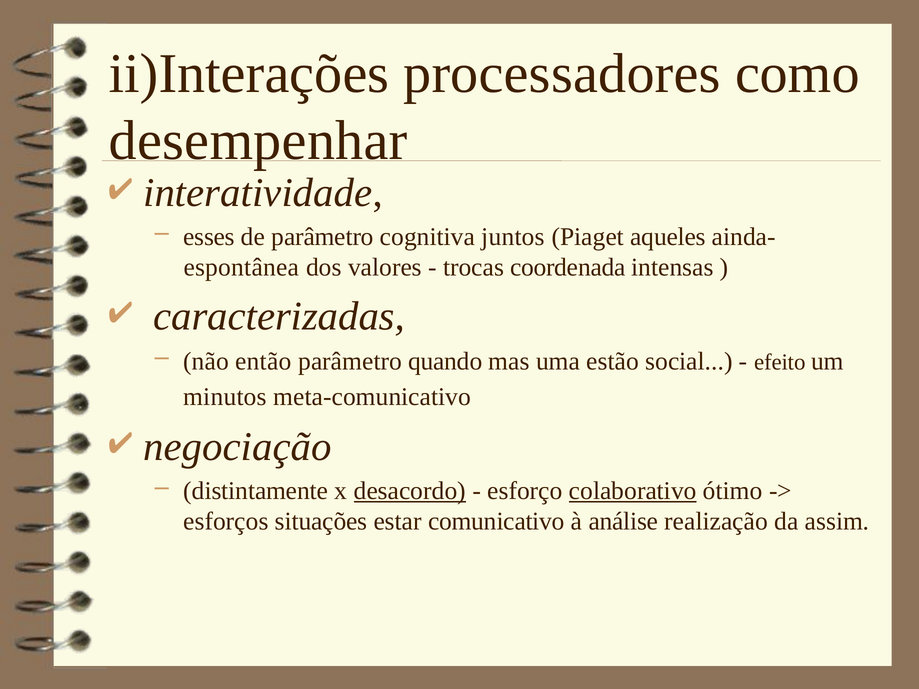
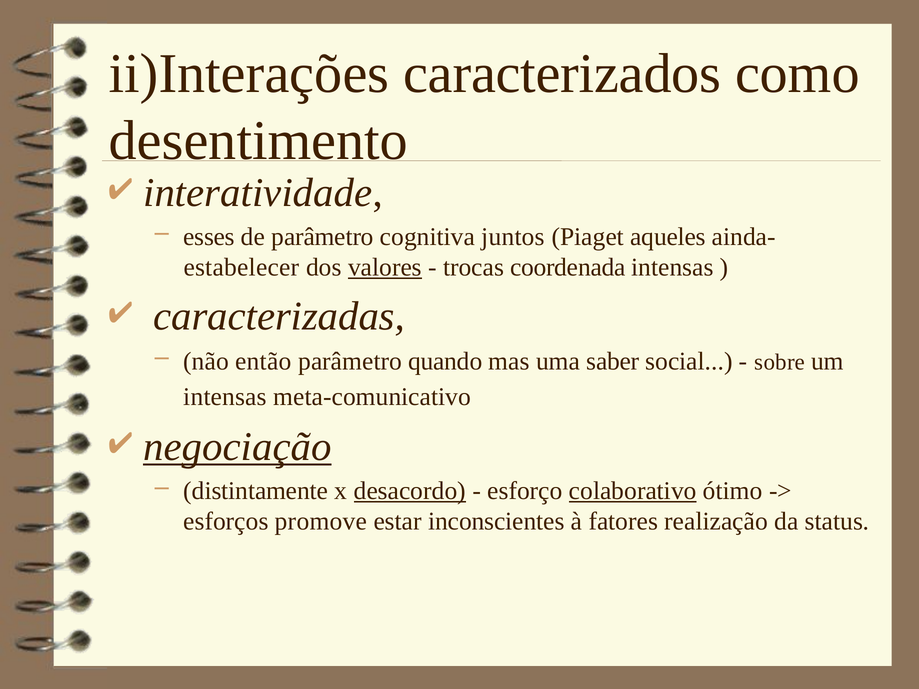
processadores: processadores -> caracterizados (562, 74)
desempenhar: desempenhar -> desentimento (258, 141)
espontânea: espontânea -> estabelecer (241, 267)
valores underline: none -> present (385, 267)
estão: estão -> saber (613, 361)
efeito: efeito -> sobre (780, 362)
minutos: minutos -> intensas (225, 397)
negociação underline: none -> present (237, 447)
situações: situações -> promove (321, 522)
comunicativo: comunicativo -> inconscientes (496, 522)
análise: análise -> fatores (623, 522)
assim: assim -> status (837, 522)
